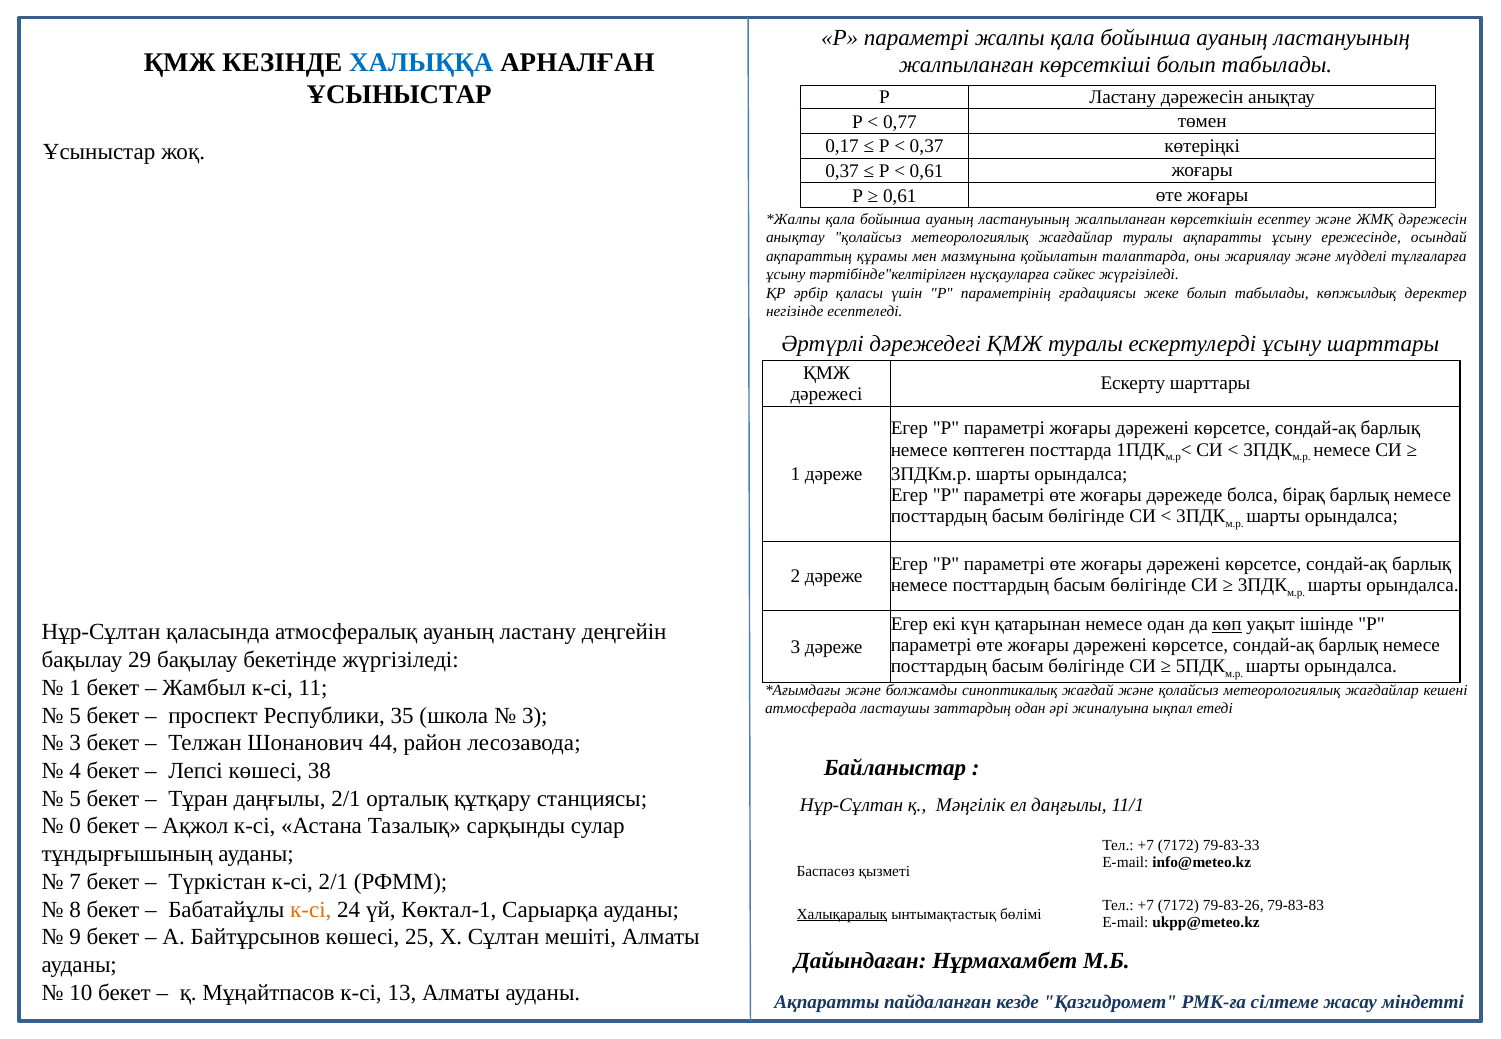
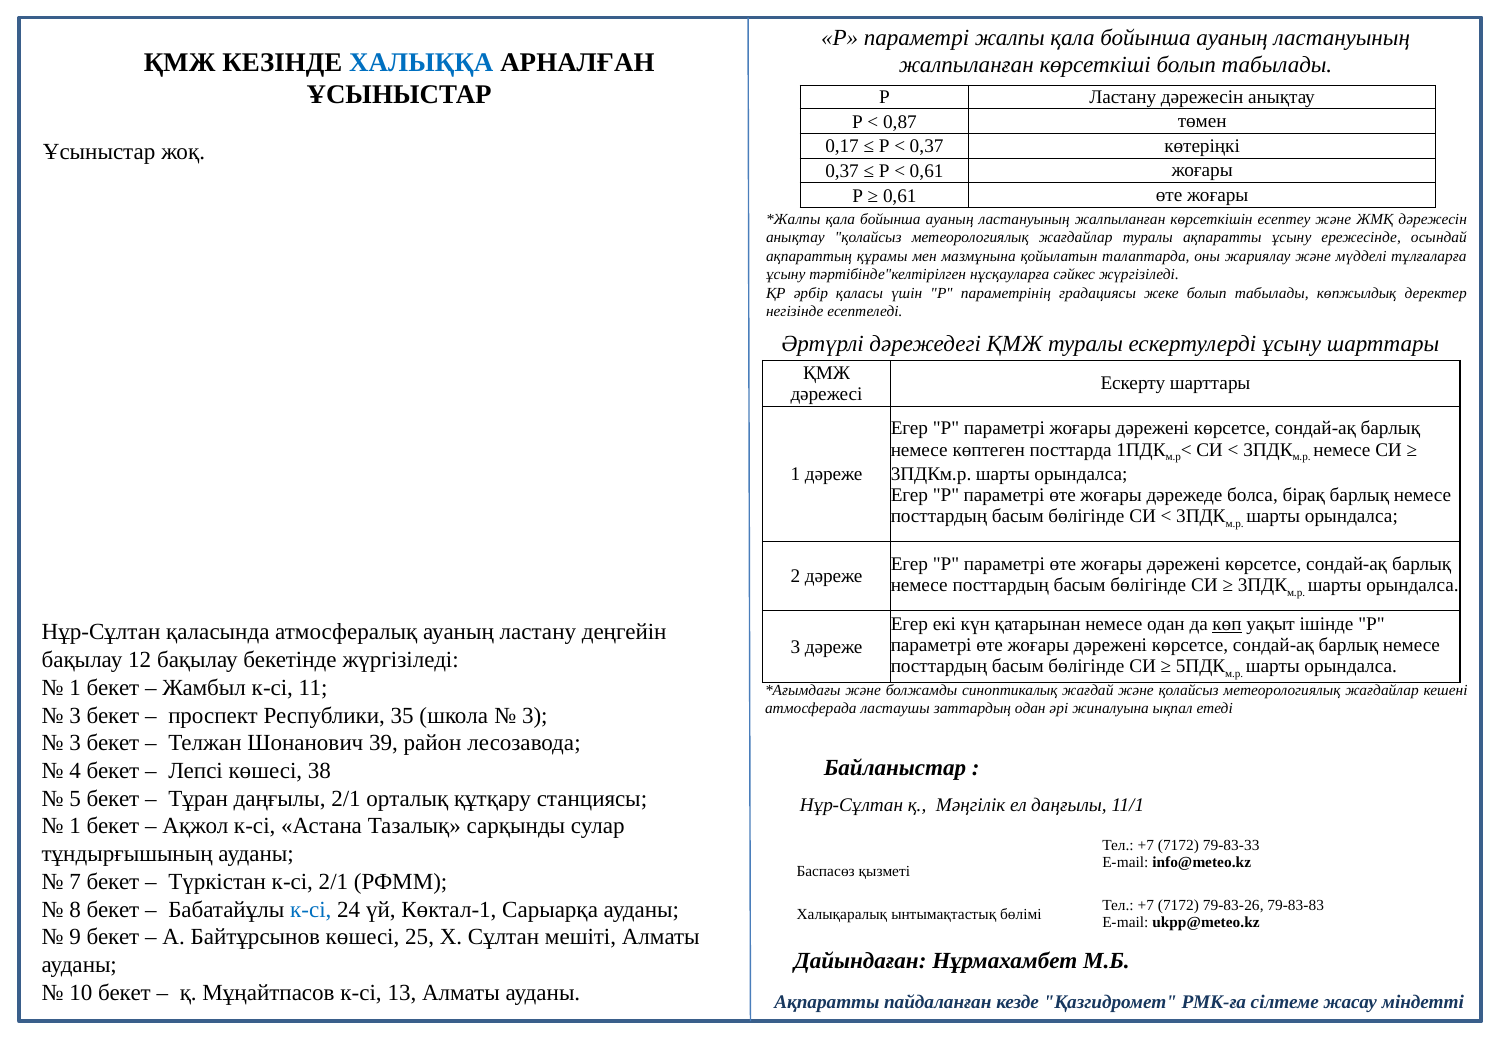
0,77: 0,77 -> 0,87 (900, 122)
29: 29 -> 12 (140, 660)
5: 5 -> 3 (75, 716)
44: 44 -> 39 (383, 743)
0: 0 -> 1 (75, 826)
к-сі colour: orange -> blue (311, 910)
Халықаралық underline: present -> none (842, 914)
